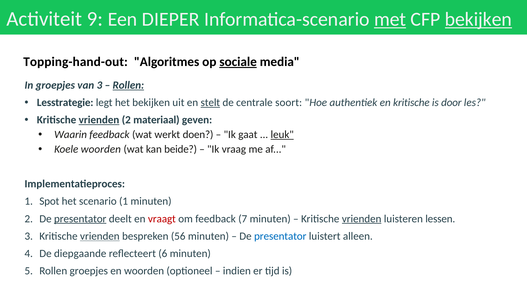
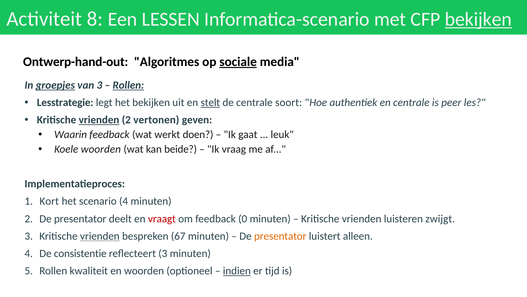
9: 9 -> 8 (95, 19)
DIEPER: DIEPER -> LESSEN (171, 19)
met underline: present -> none (390, 19)
Topping-hand-out: Topping-hand-out -> Ontwerp-hand-out (76, 62)
groepjes underline: none -> present (55, 85)
en kritische: kritische -> centrale (411, 102)
door: door -> peer (451, 102)
materiaal: materiaal -> vertonen (156, 120)
leuk underline: present -> none (282, 134)
Spot: Spot -> Kort (49, 201)
scenario 1: 1 -> 4 (124, 201)
presentator underline: present -> none (80, 218)
7: 7 -> 0 (243, 218)
vrienden underline: present -> none (362, 218)
lessen: lessen -> zwijgt (440, 218)
56: 56 -> 67 (178, 236)
presentator colour: blue -> orange (280, 236)
diepgaande: diepgaande -> consistentie (80, 253)
reflecteert 6: 6 -> 3 (163, 253)
Rollen groepjes: groepjes -> kwaliteit (89, 270)
indien underline: none -> present (237, 270)
